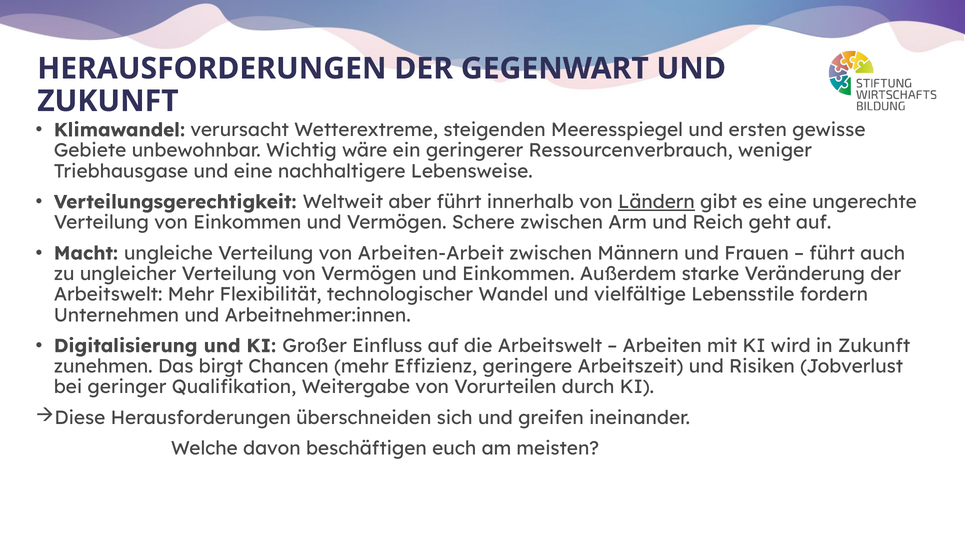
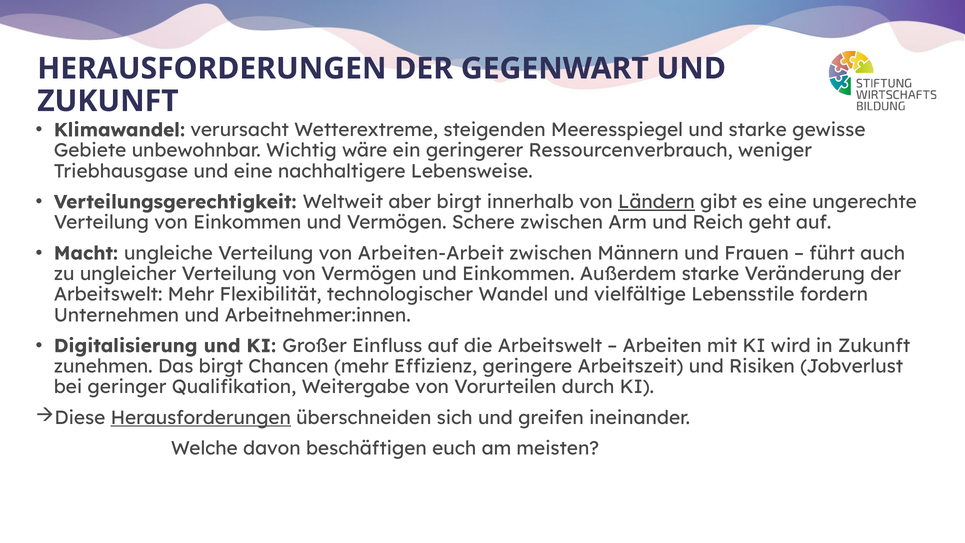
und ersten: ersten -> starke (758, 130)
aber führt: führt -> birgt (459, 202)
Herausforderungen underline: none -> present (201, 418)
